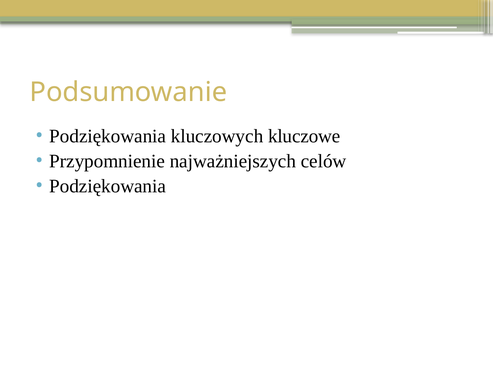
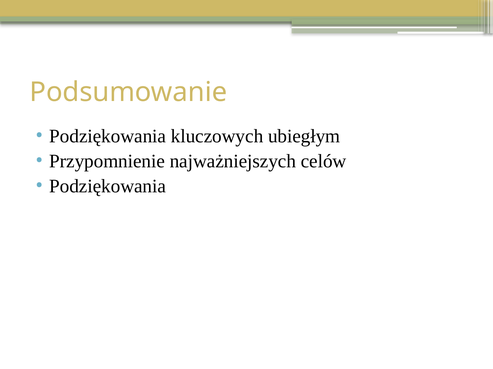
kluczowe: kluczowe -> ubiegłym (304, 137)
